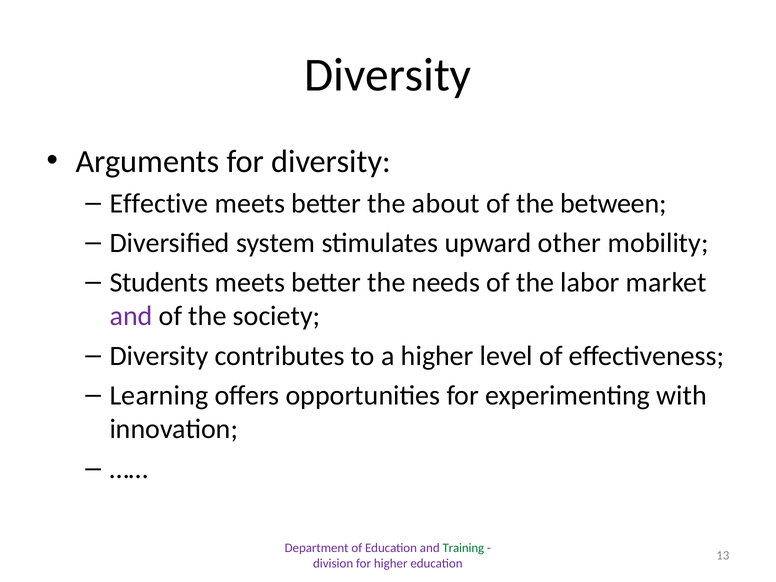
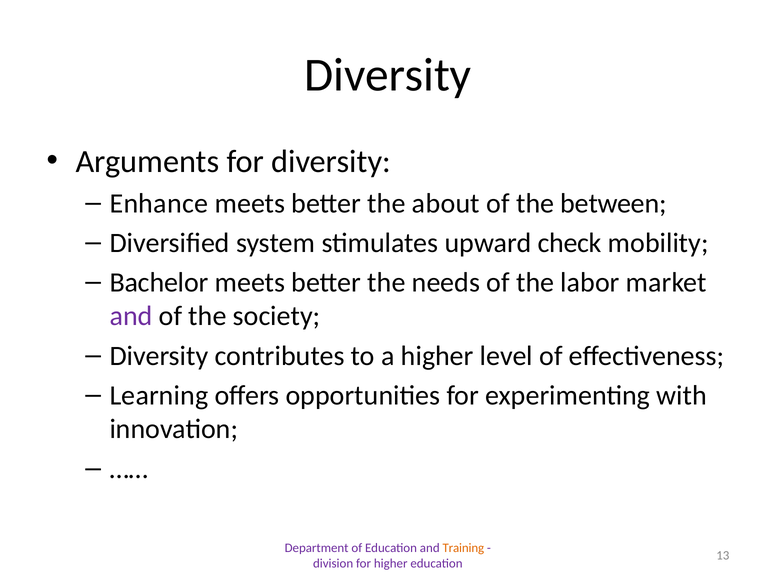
Effective: Effective -> Enhance (159, 203)
other: other -> check (570, 243)
Students: Students -> Bachelor (159, 283)
Training colour: green -> orange (463, 548)
